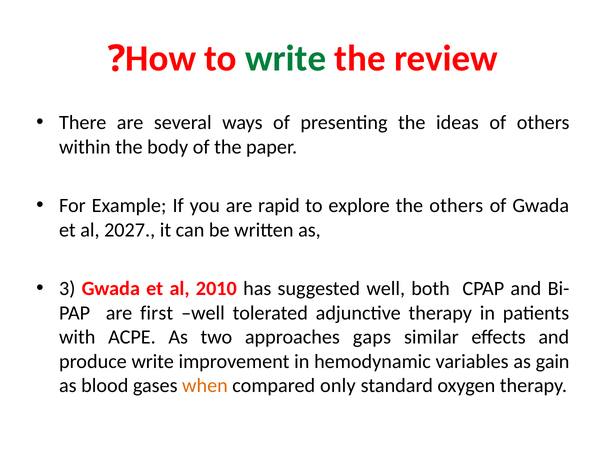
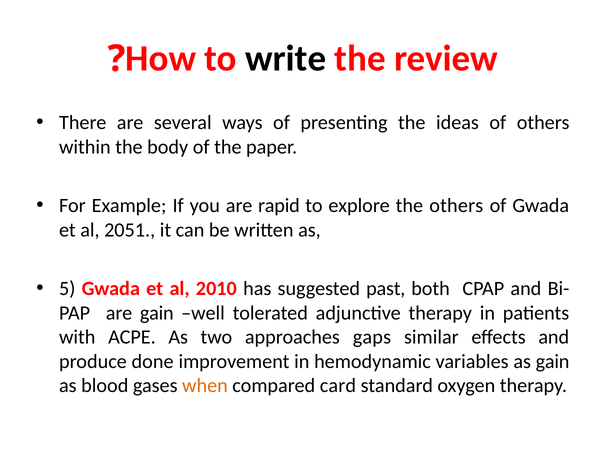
write colour: green -> black (286, 59)
2027: 2027 -> 2051 (130, 230)
3: 3 -> 5 (67, 288)
suggested well: well -> past (386, 288)
are first: first -> gain (157, 313)
produce write: write -> done (153, 361)
only: only -> card (338, 385)
